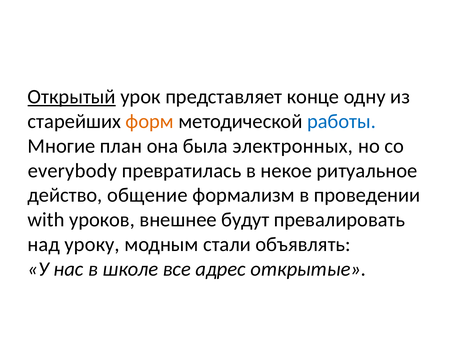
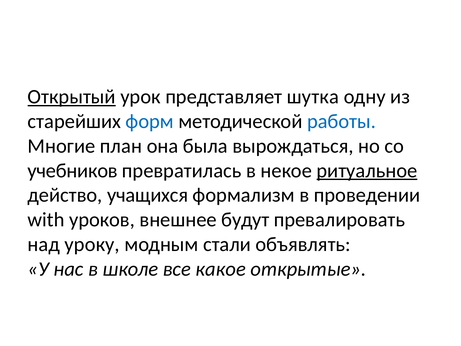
конце: конце -> шутка (313, 97)
форм colour: orange -> blue (150, 121)
электронных: электронных -> вырождаться (293, 146)
everybody: everybody -> учебников (73, 170)
ритуальное underline: none -> present (367, 170)
общение: общение -> учащихся (148, 195)
адрес: адрес -> какое (221, 269)
